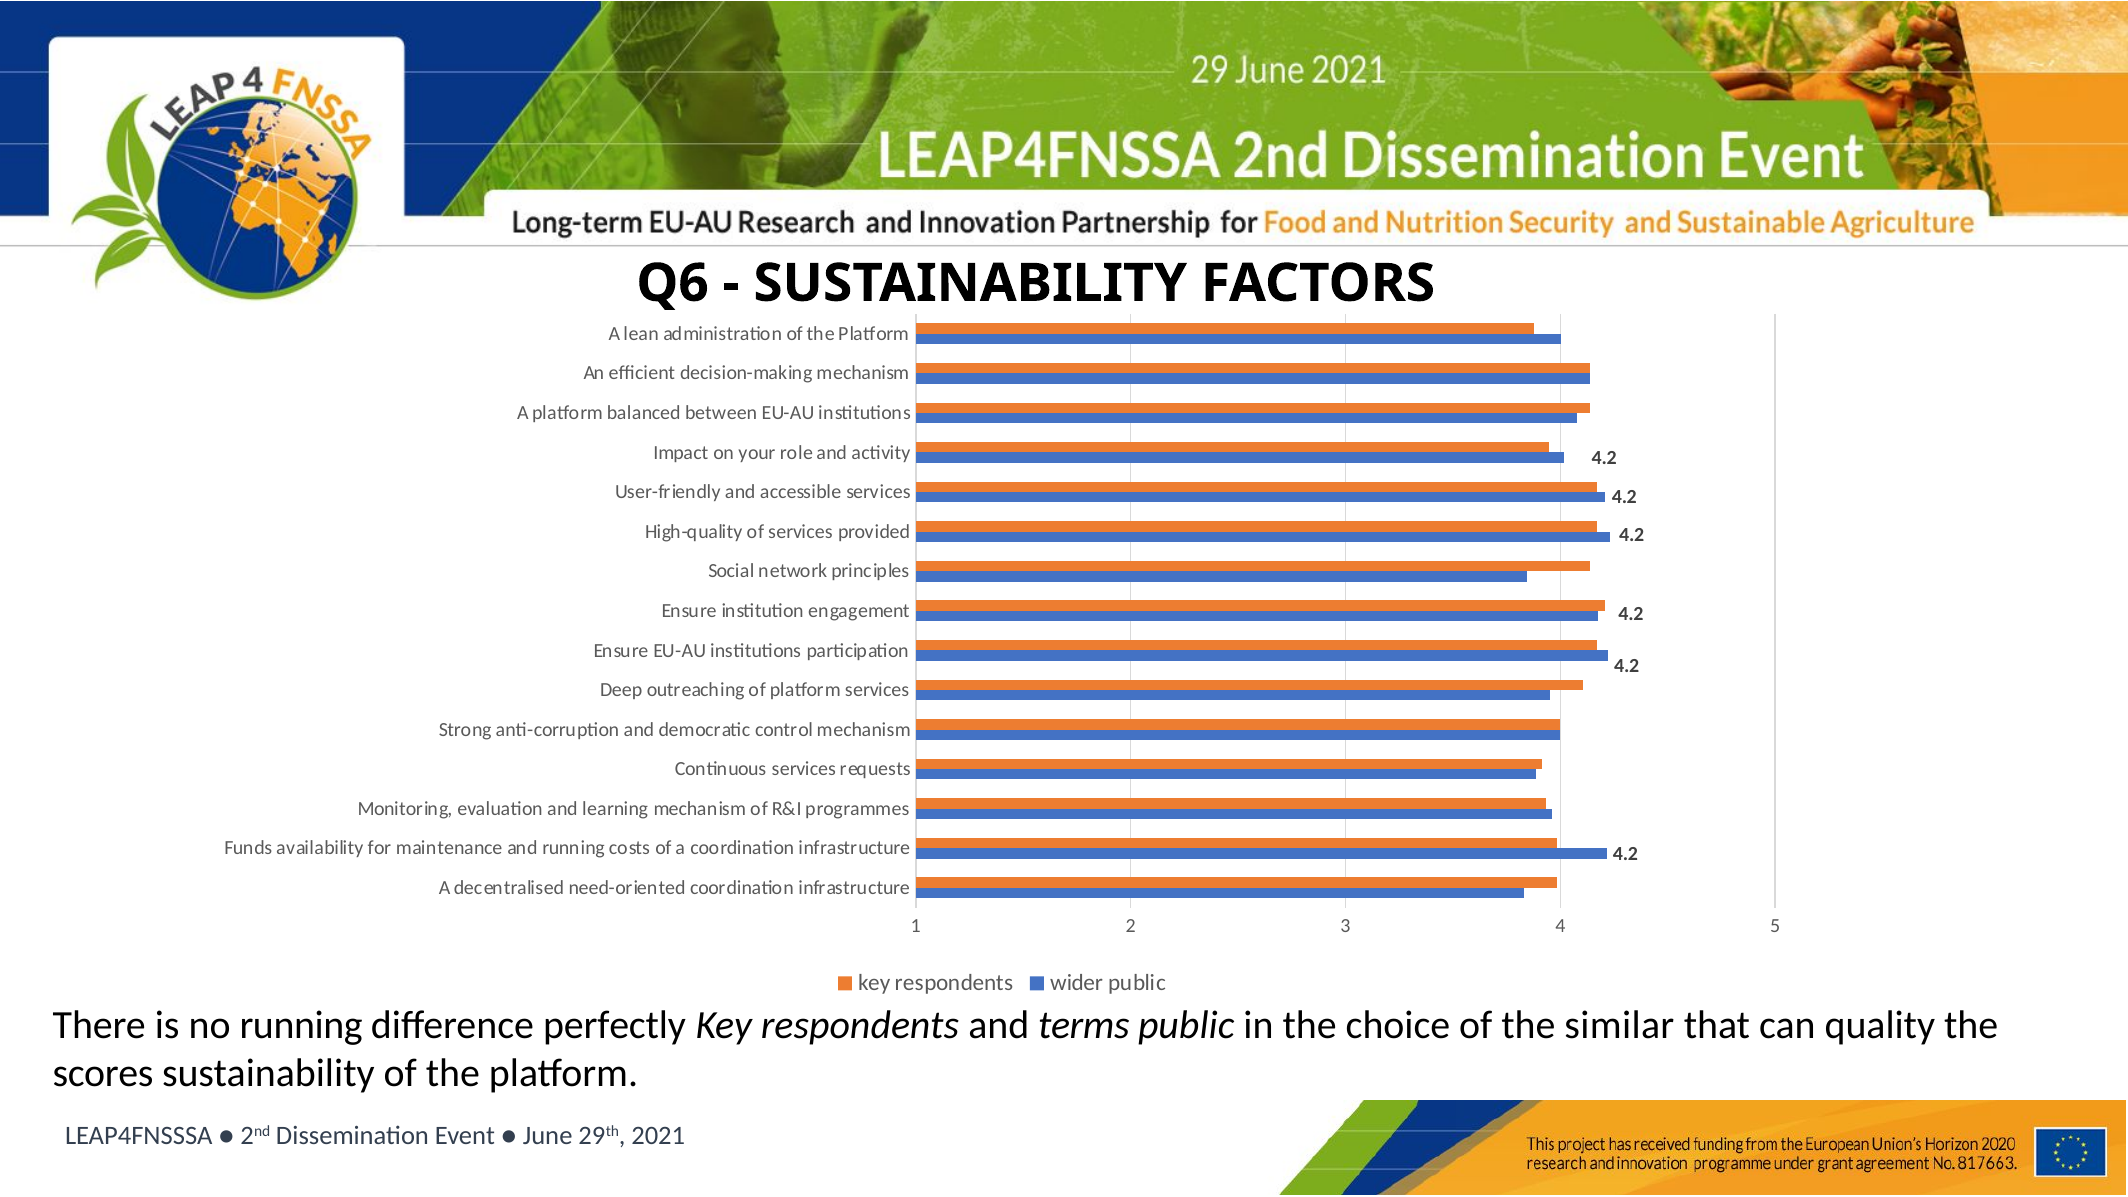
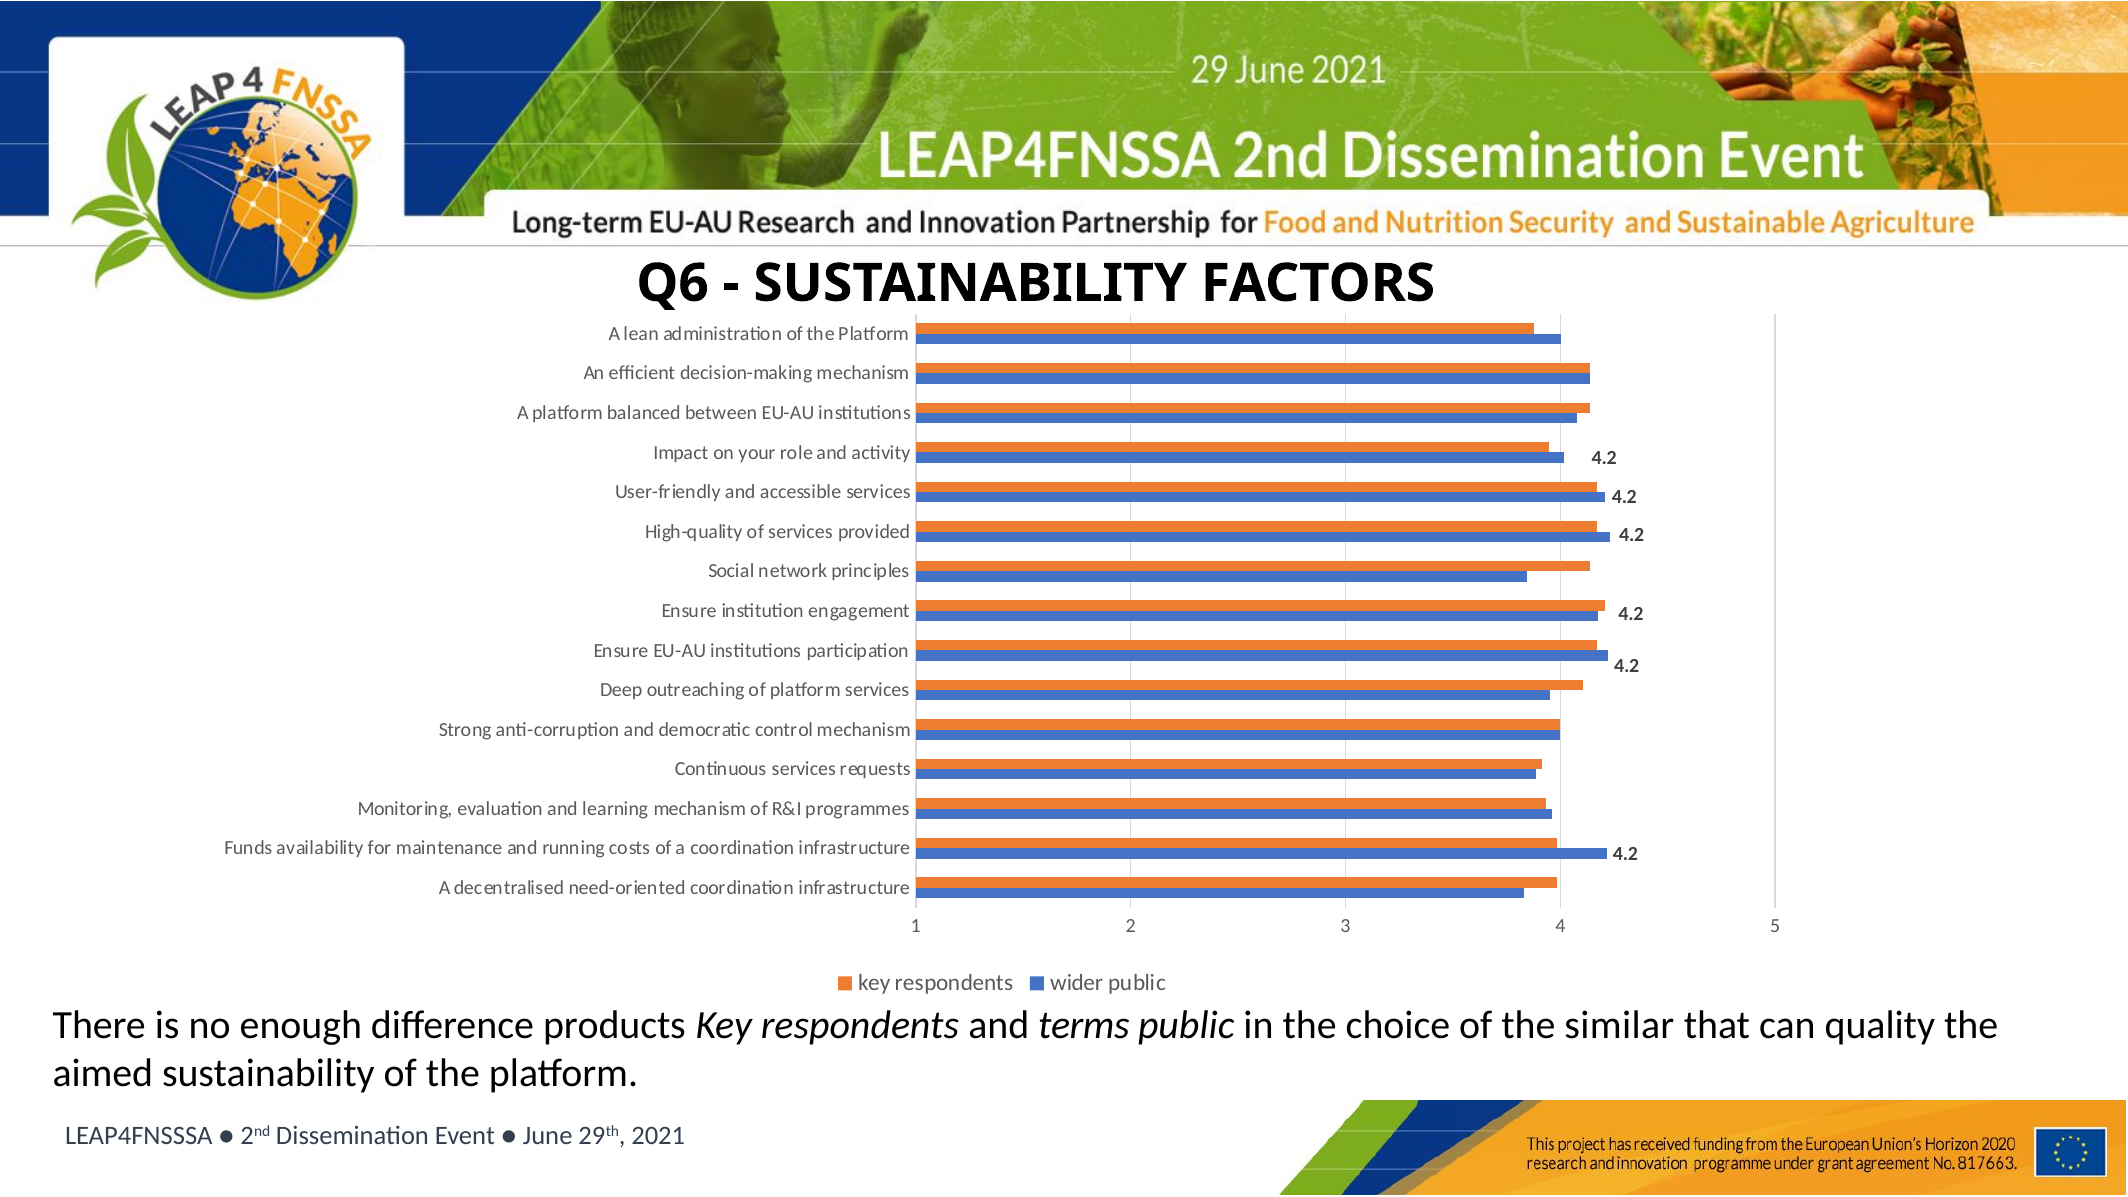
no running: running -> enough (301, 1025)
perfectly: perfectly -> products (614, 1025)
scores: scores -> aimed (103, 1073)
